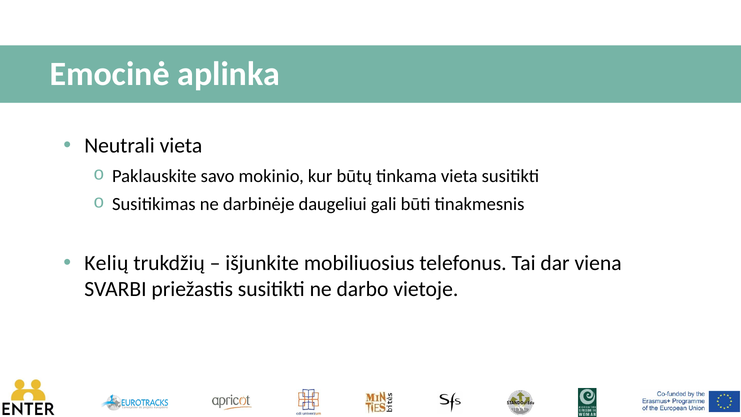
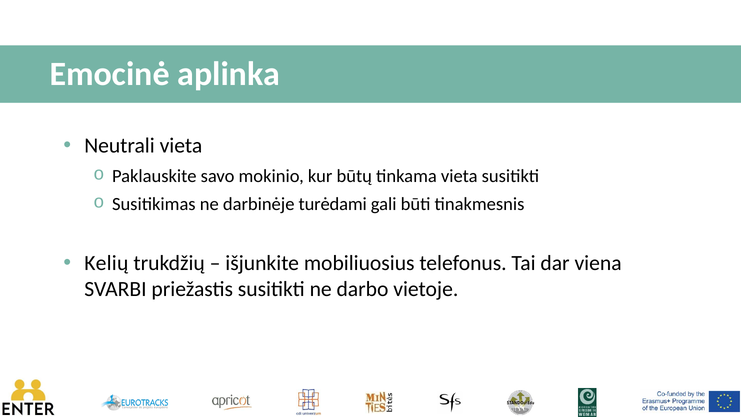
daugeliui: daugeliui -> turėdami (333, 204)
